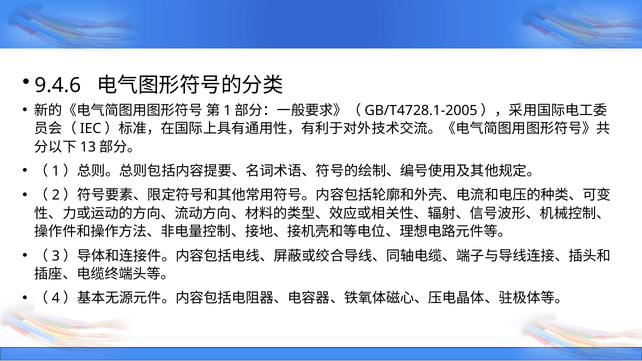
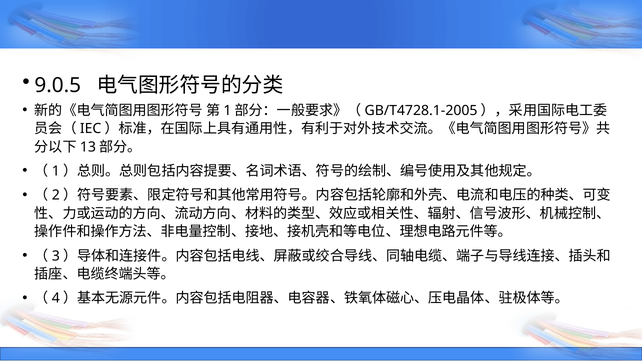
9.4.6: 9.4.6 -> 9.0.5 (58, 85)
